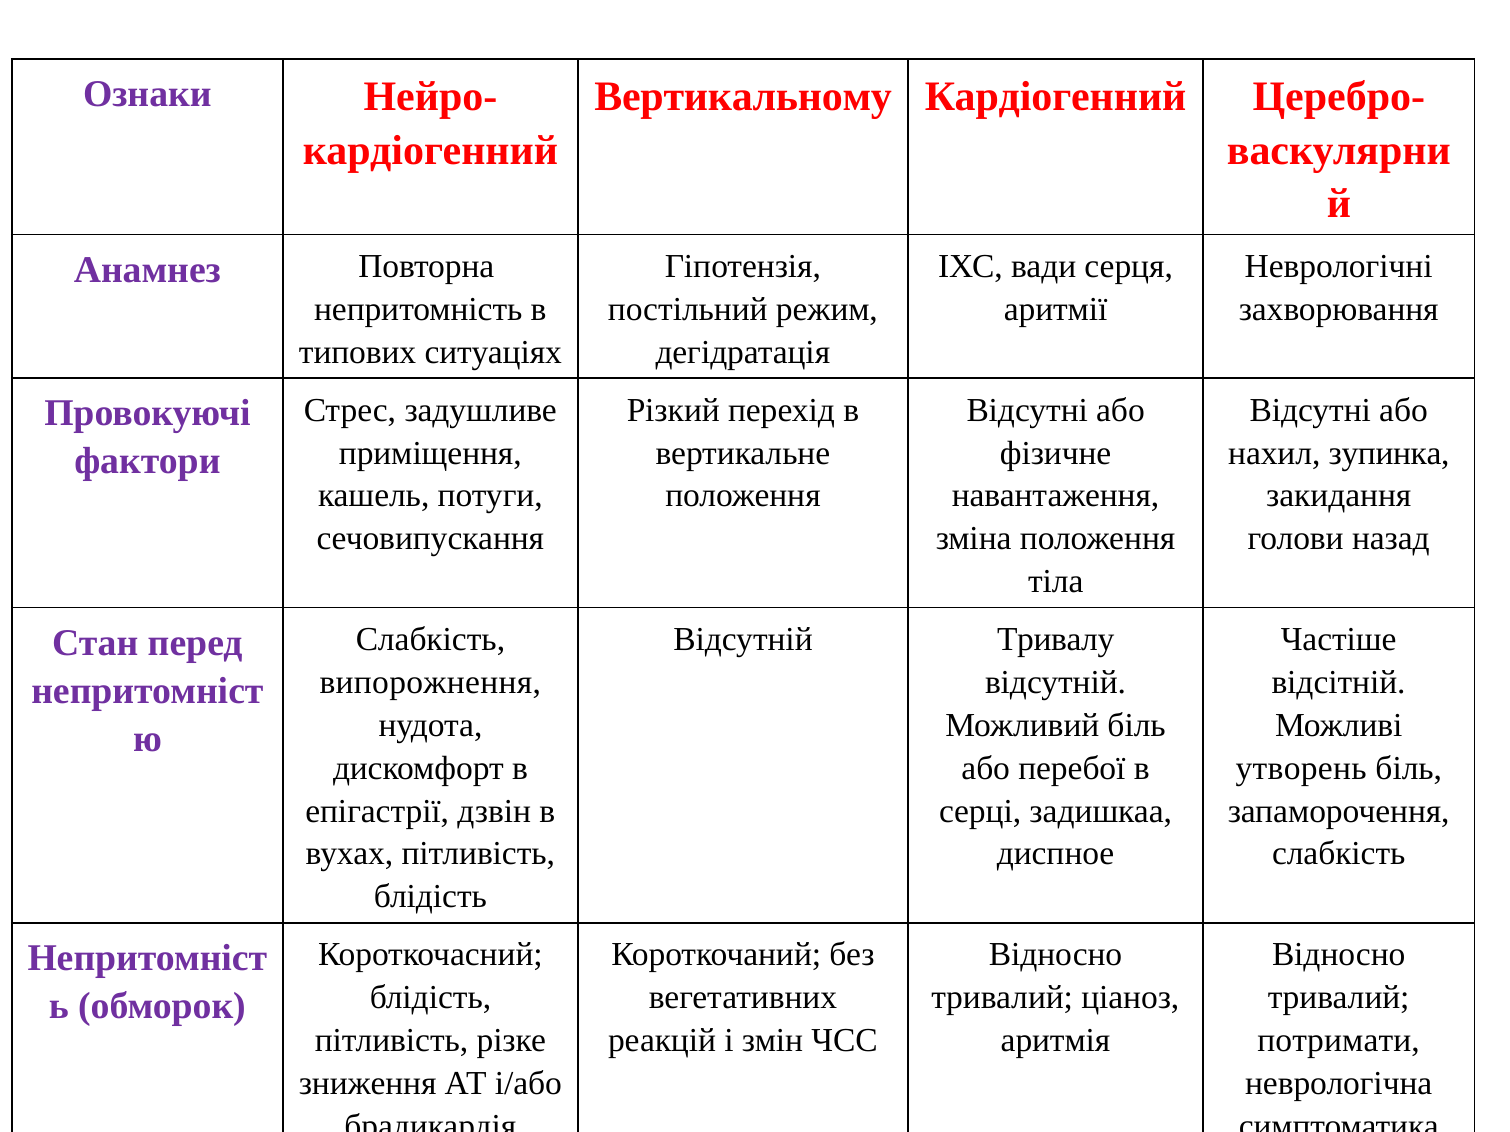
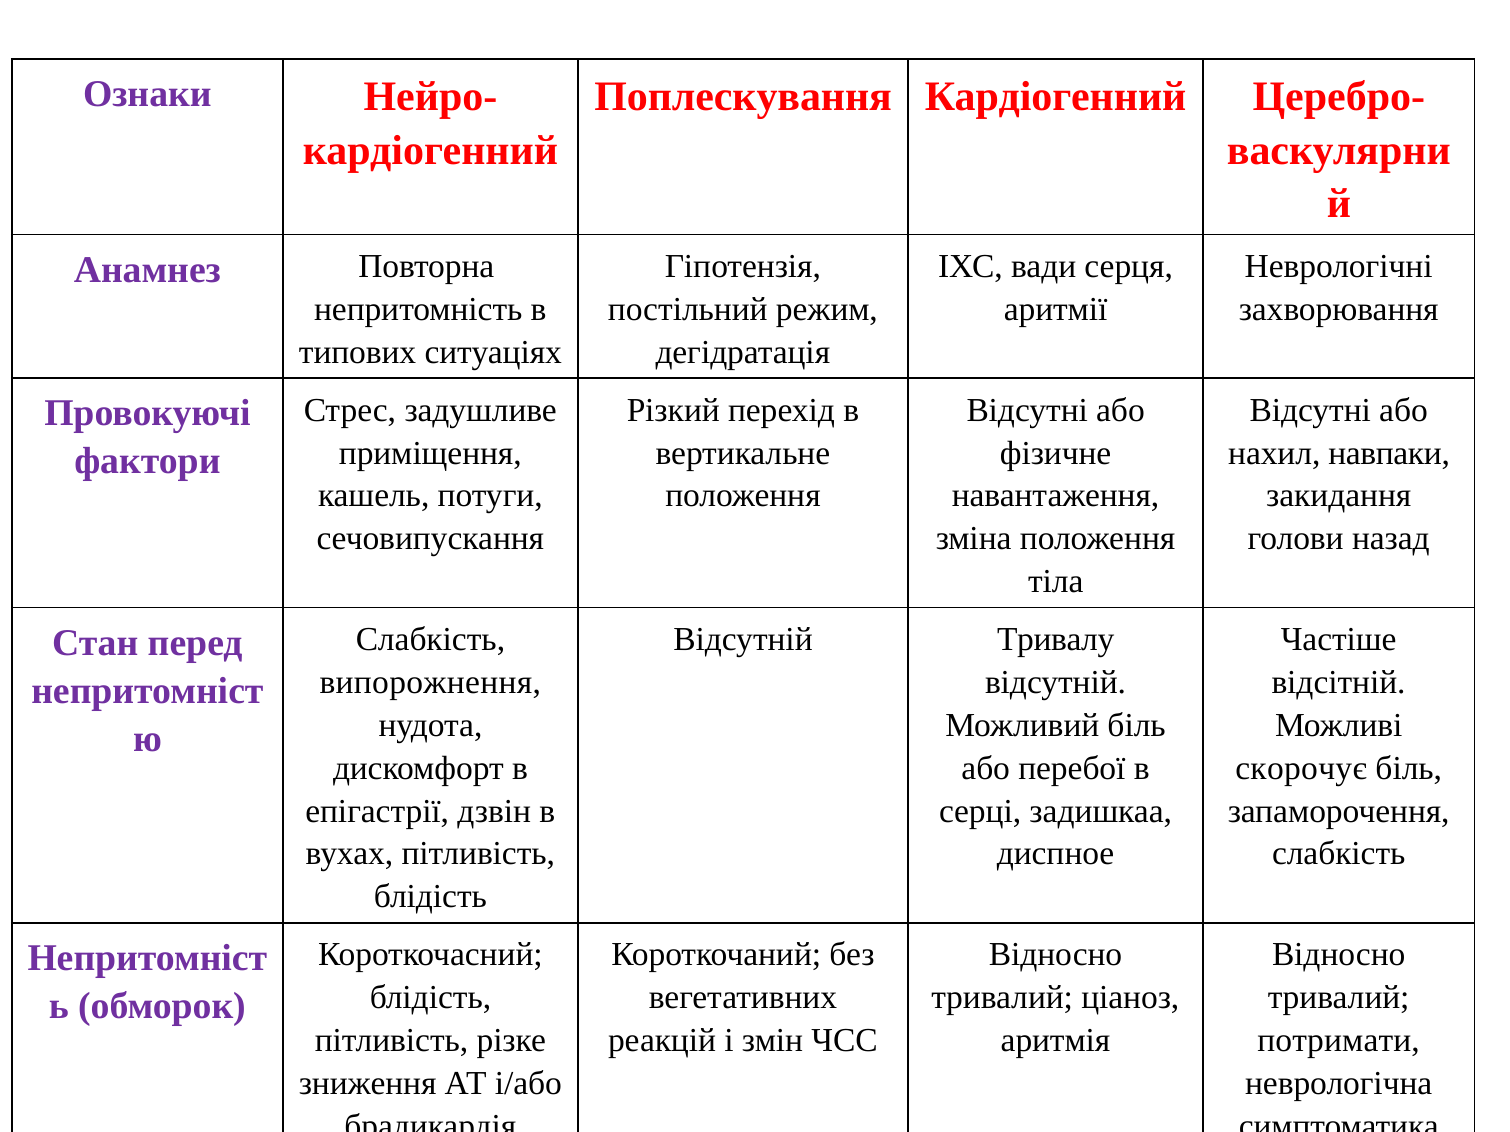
Вертикальному: Вертикальному -> Поплескування (743, 97)
зупинка: зупинка -> навпаки (1389, 453)
утворень: утворень -> скорочує (1301, 768)
